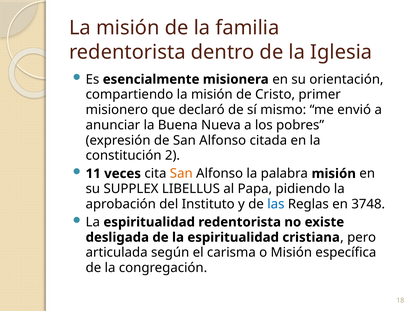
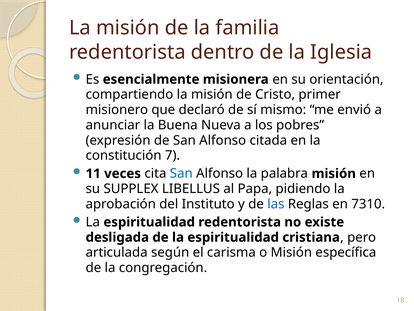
2: 2 -> 7 (173, 155)
San colour: orange -> blue (181, 173)
3748: 3748 -> 7310 (368, 204)
